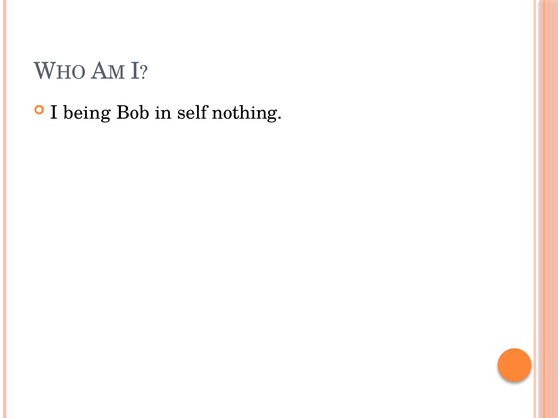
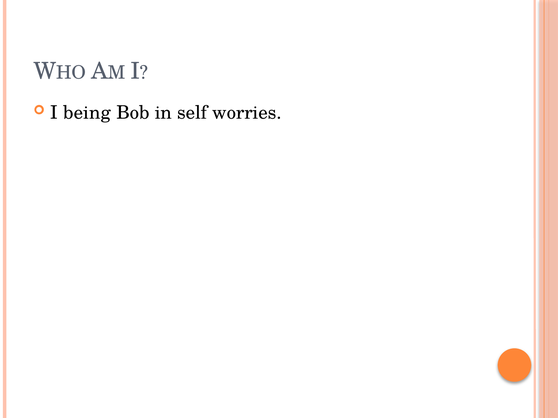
nothing: nothing -> worries (247, 113)
